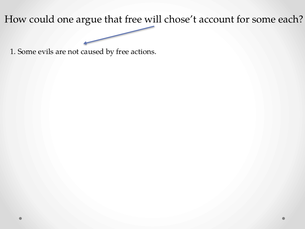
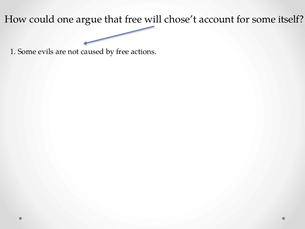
each: each -> itself (291, 19)
